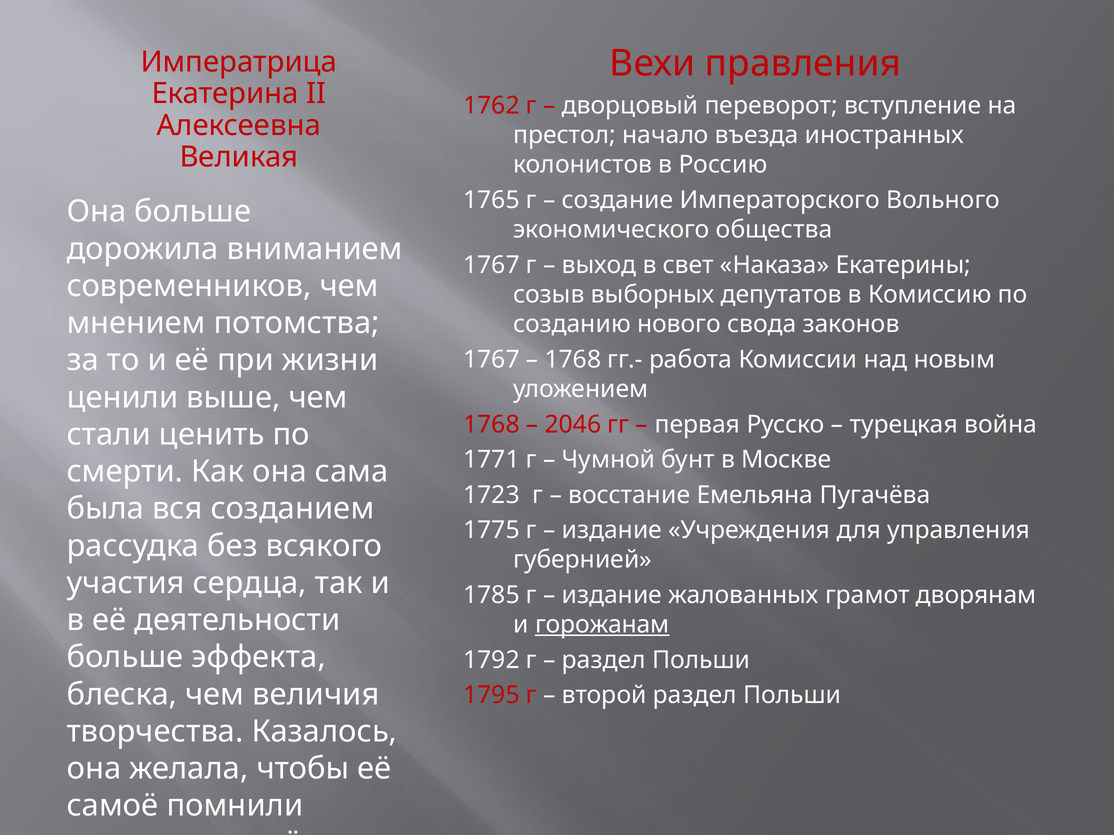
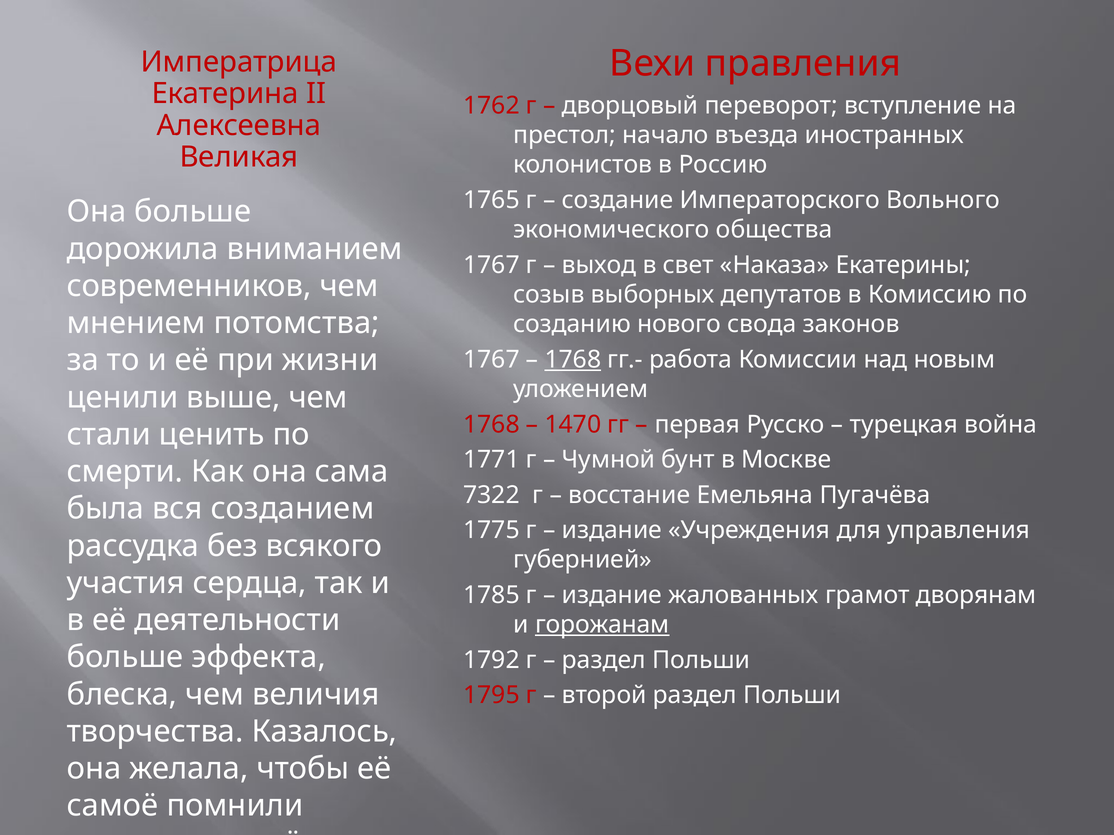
1768 underline: none -> present (573, 360)
2046: 2046 -> 1470 (573, 425)
1723: 1723 -> 7322 (491, 495)
